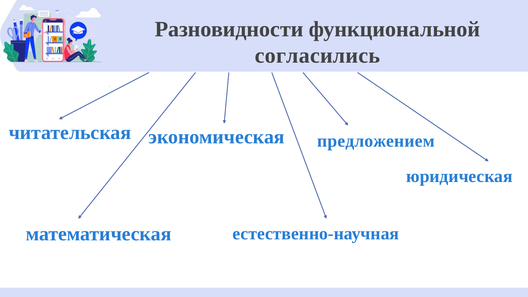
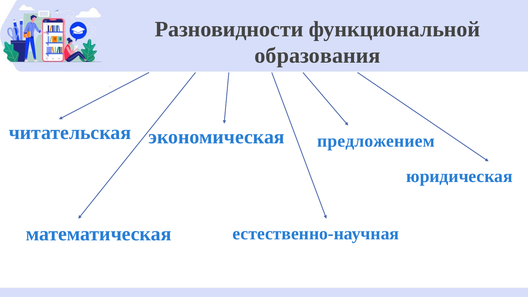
согласились: согласились -> образования (318, 56)
